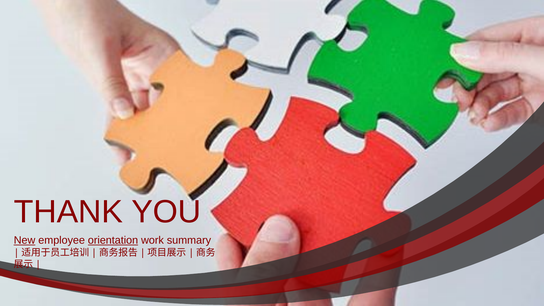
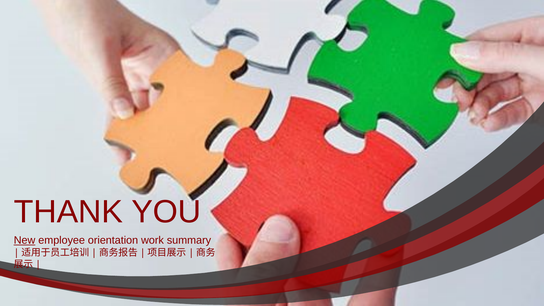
orientation underline: present -> none (113, 240)
